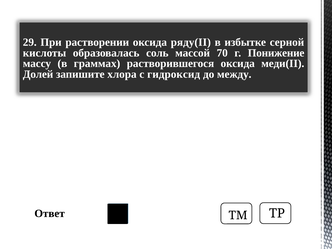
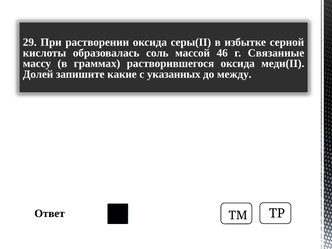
ряду(II: ряду(II -> серы(II (191, 42)
70: 70 -> 46 (222, 53)
Понижение: Понижение -> Связанные (276, 53)
хлора: хлора -> какие (122, 74)
гидроксид: гидроксид -> указанных (174, 74)
